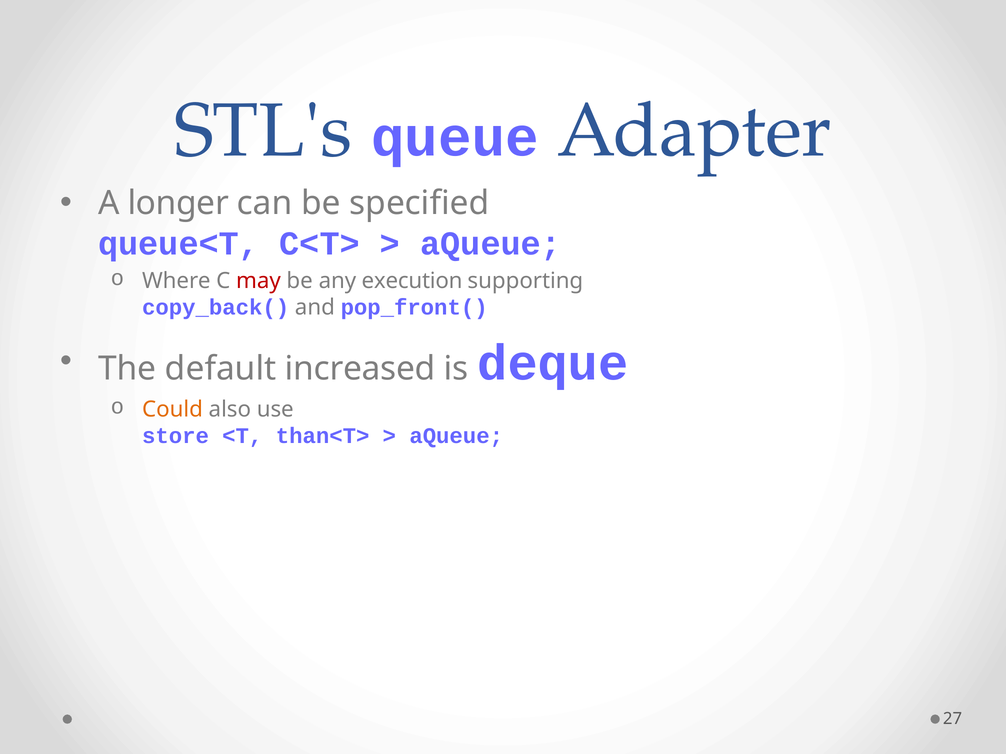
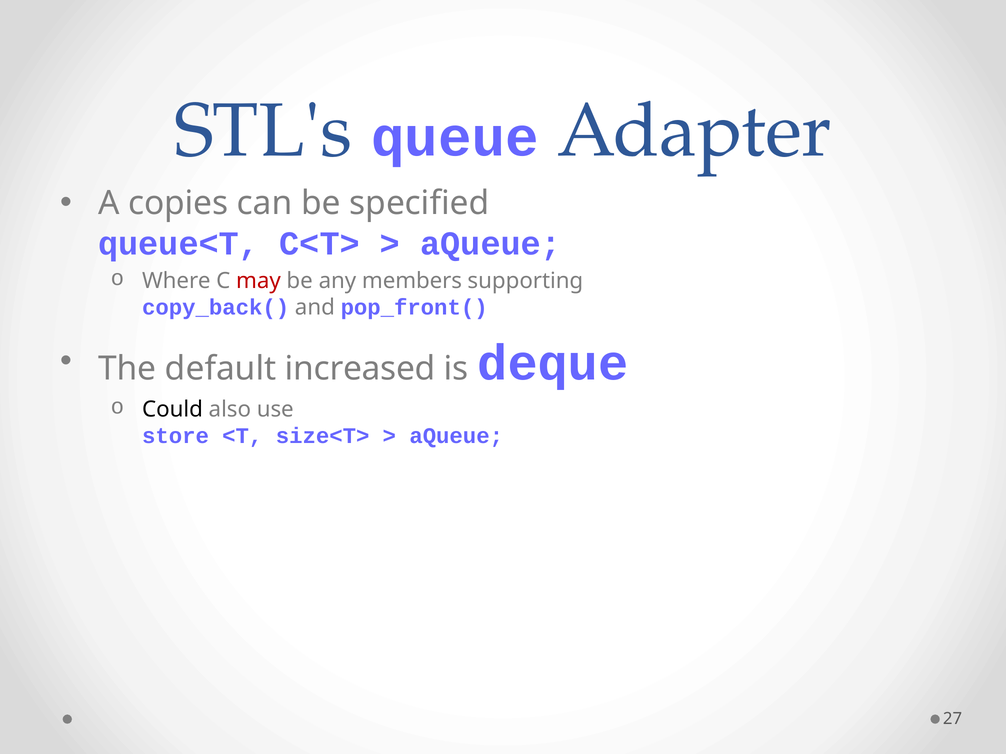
longer: longer -> copies (178, 204)
execution: execution -> members (412, 281)
Could colour: orange -> black (173, 410)
than<T>: than<T> -> size<T> (323, 436)
